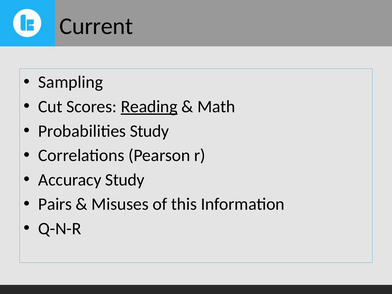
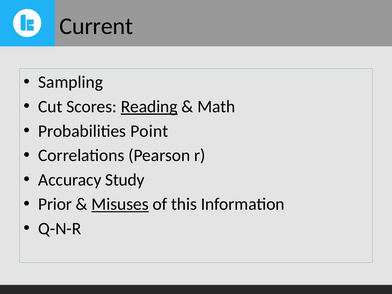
Probabilities Study: Study -> Point (149, 131)
Pairs: Pairs -> Prior (55, 204)
Misuses underline: none -> present (120, 204)
